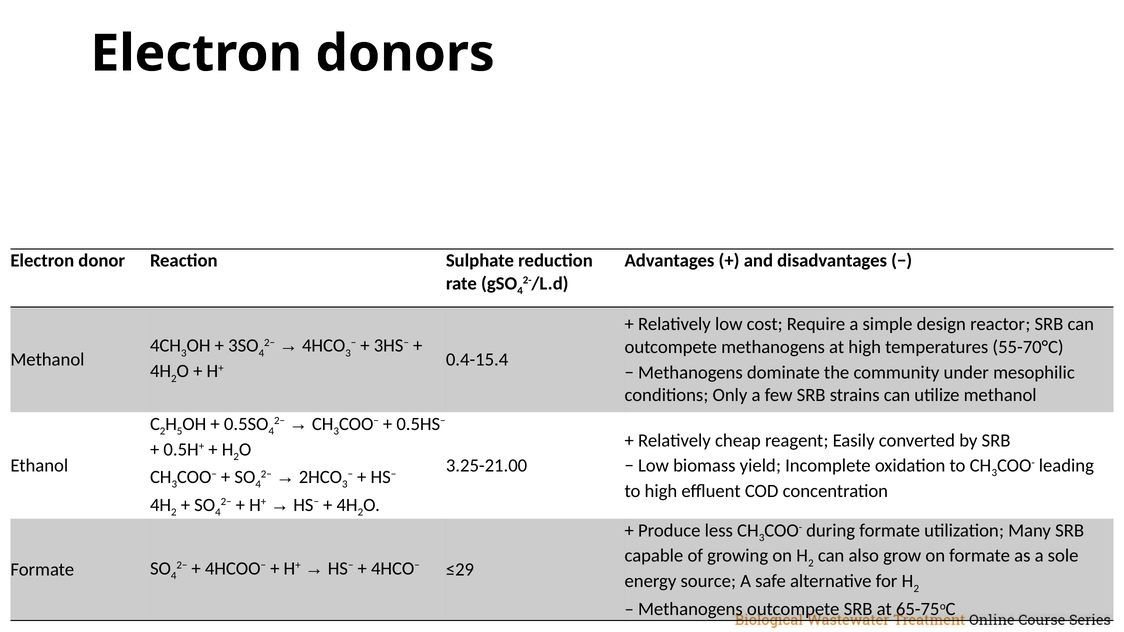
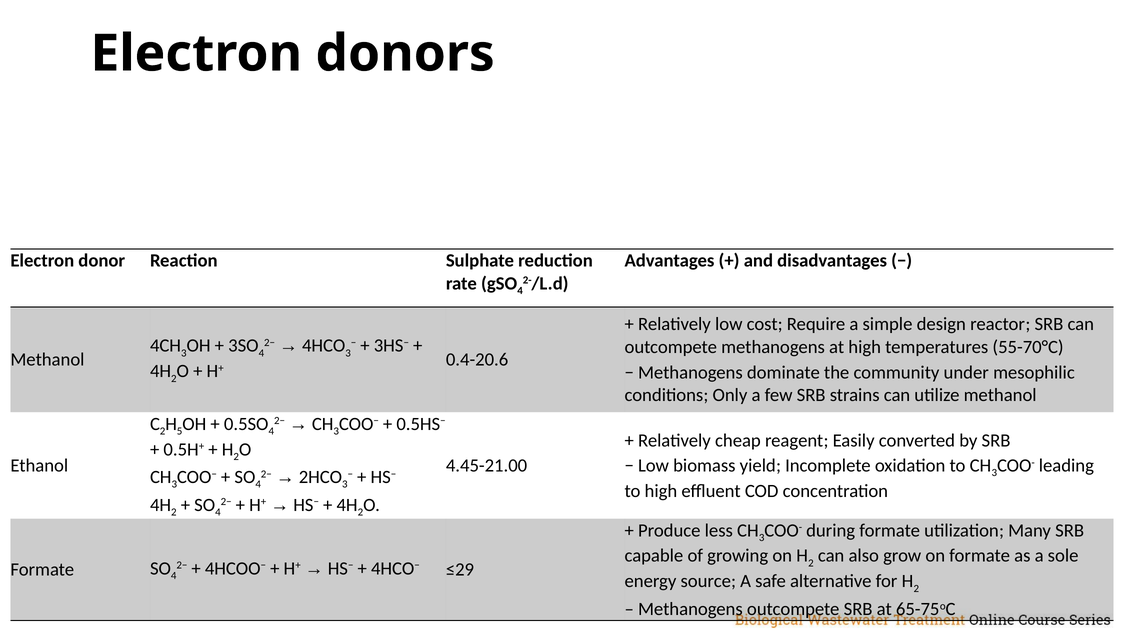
0.4-15.4: 0.4-15.4 -> 0.4-20.6 (477, 360)
3.25-21.00: 3.25-21.00 -> 4.45-21.00 (487, 466)
